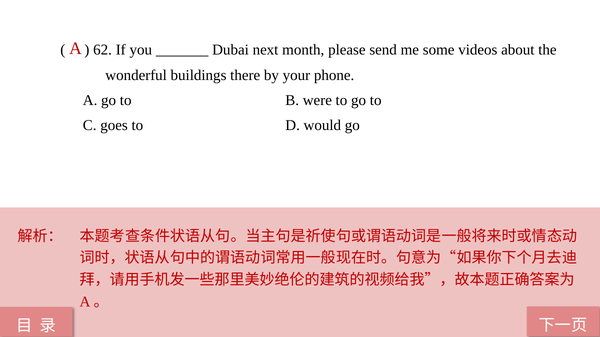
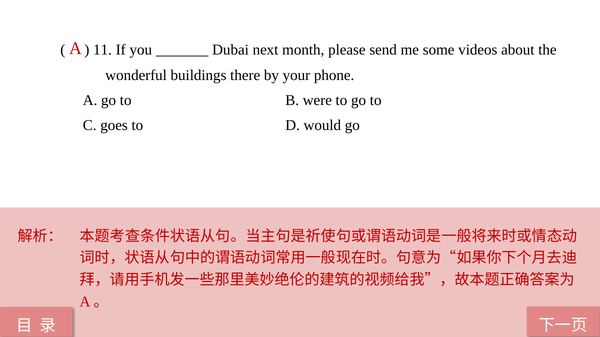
62: 62 -> 11 (103, 50)
